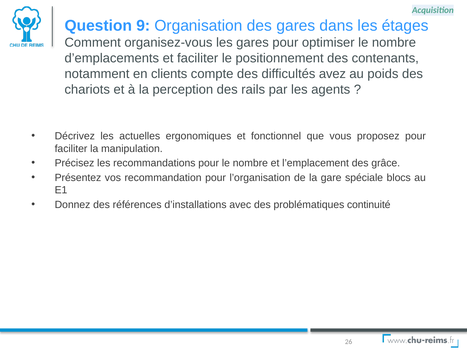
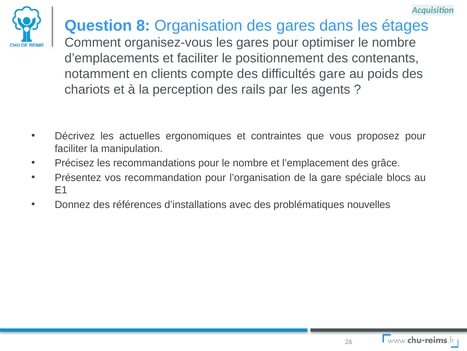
9: 9 -> 8 (143, 26)
difficultés avez: avez -> gare (332, 74)
fonctionnel: fonctionnel -> contraintes (276, 136)
continuité: continuité -> nouvelles (369, 204)
